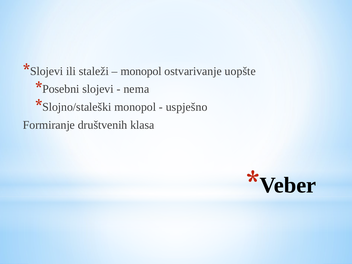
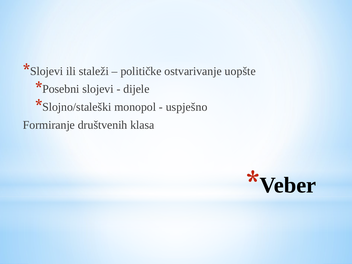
monopol: monopol -> političke (141, 71)
nema: nema -> dijele (136, 89)
